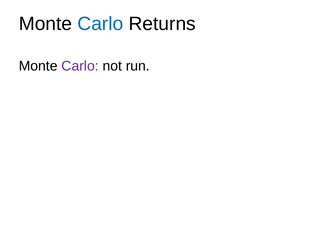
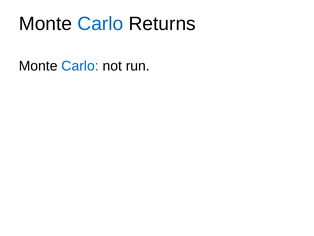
Carlo colour: purple -> blue (80, 66)
